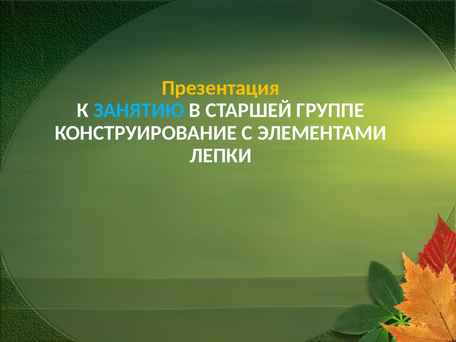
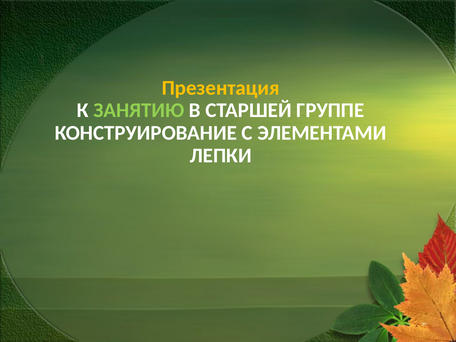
ЗАНЯТИЮ colour: light blue -> light green (139, 110)
